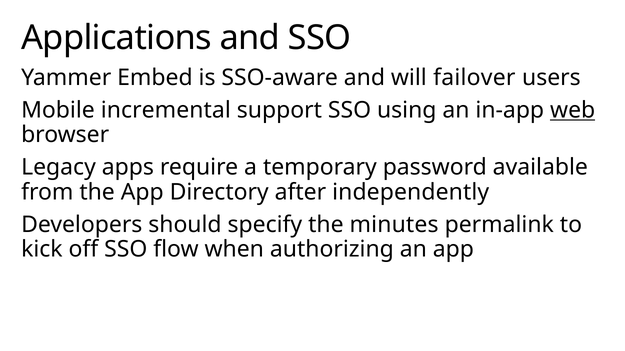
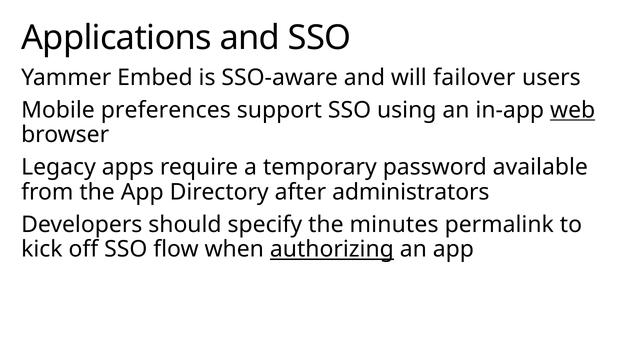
incremental: incremental -> preferences (166, 110)
independently: independently -> administrators (411, 192)
authorizing underline: none -> present (332, 250)
